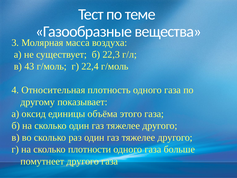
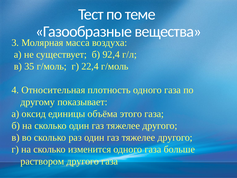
22,3: 22,3 -> 92,4 (111, 54)
43: 43 -> 35 (29, 66)
плотности: плотности -> изменится (90, 149)
помутнеет: помутнеет -> раствором (42, 161)
